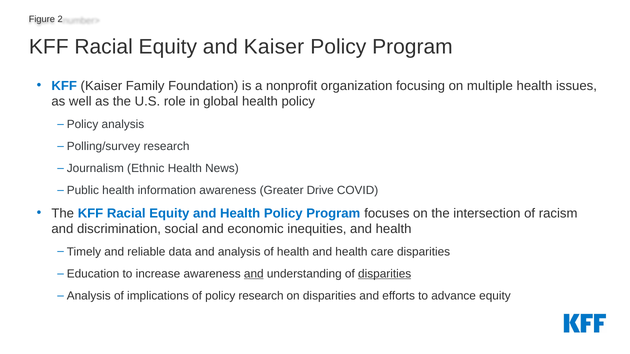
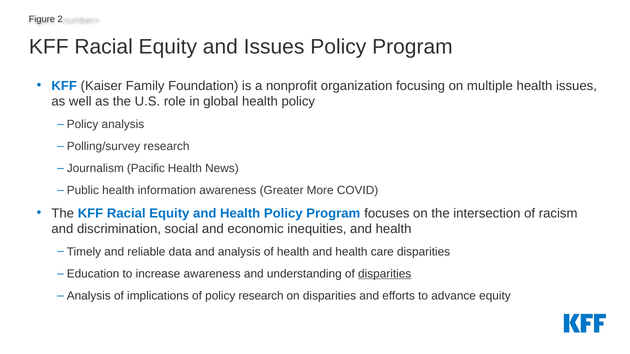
and Kaiser: Kaiser -> Issues (274, 47)
Ethnic: Ethnic -> Pacific (146, 169)
Drive: Drive -> More (320, 191)
and underline: present -> none (254, 274)
